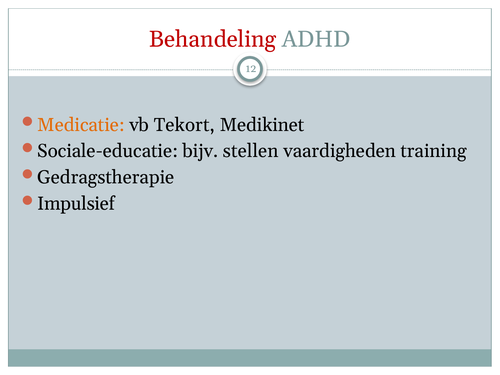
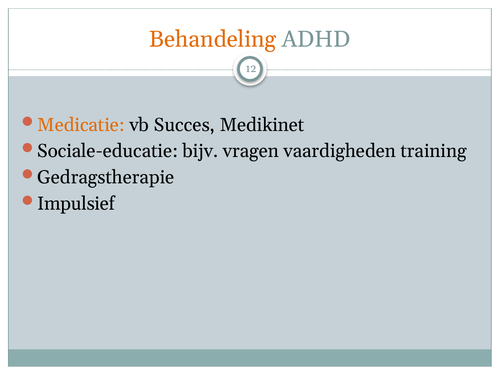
Behandeling colour: red -> orange (213, 39)
Tekort: Tekort -> Succes (184, 125)
stellen: stellen -> vragen (251, 151)
